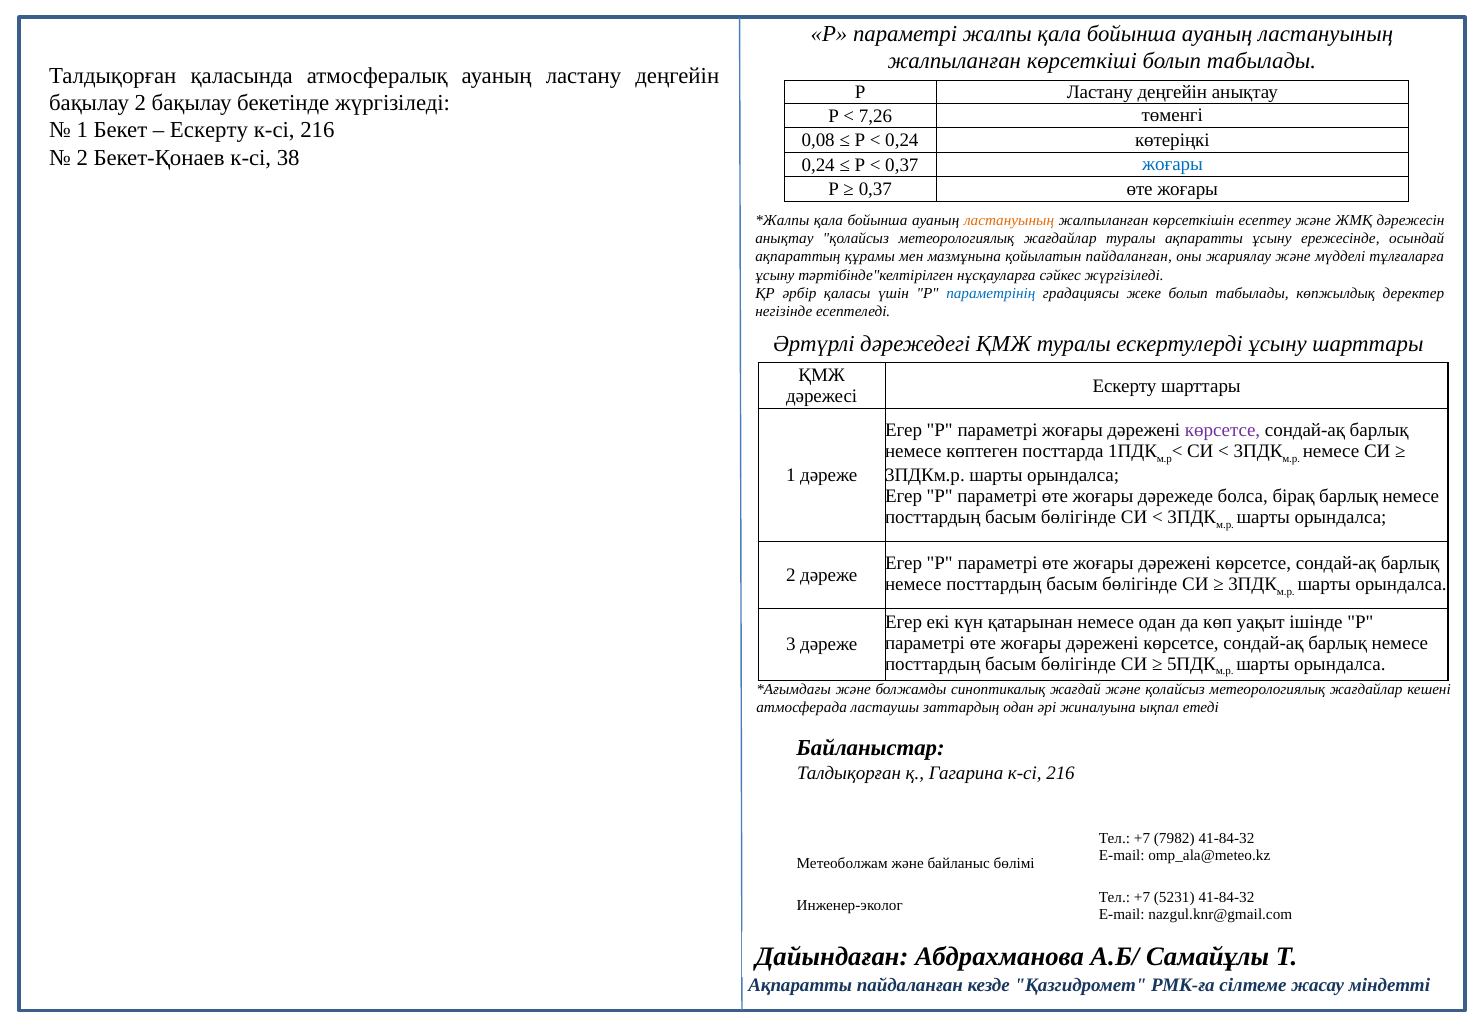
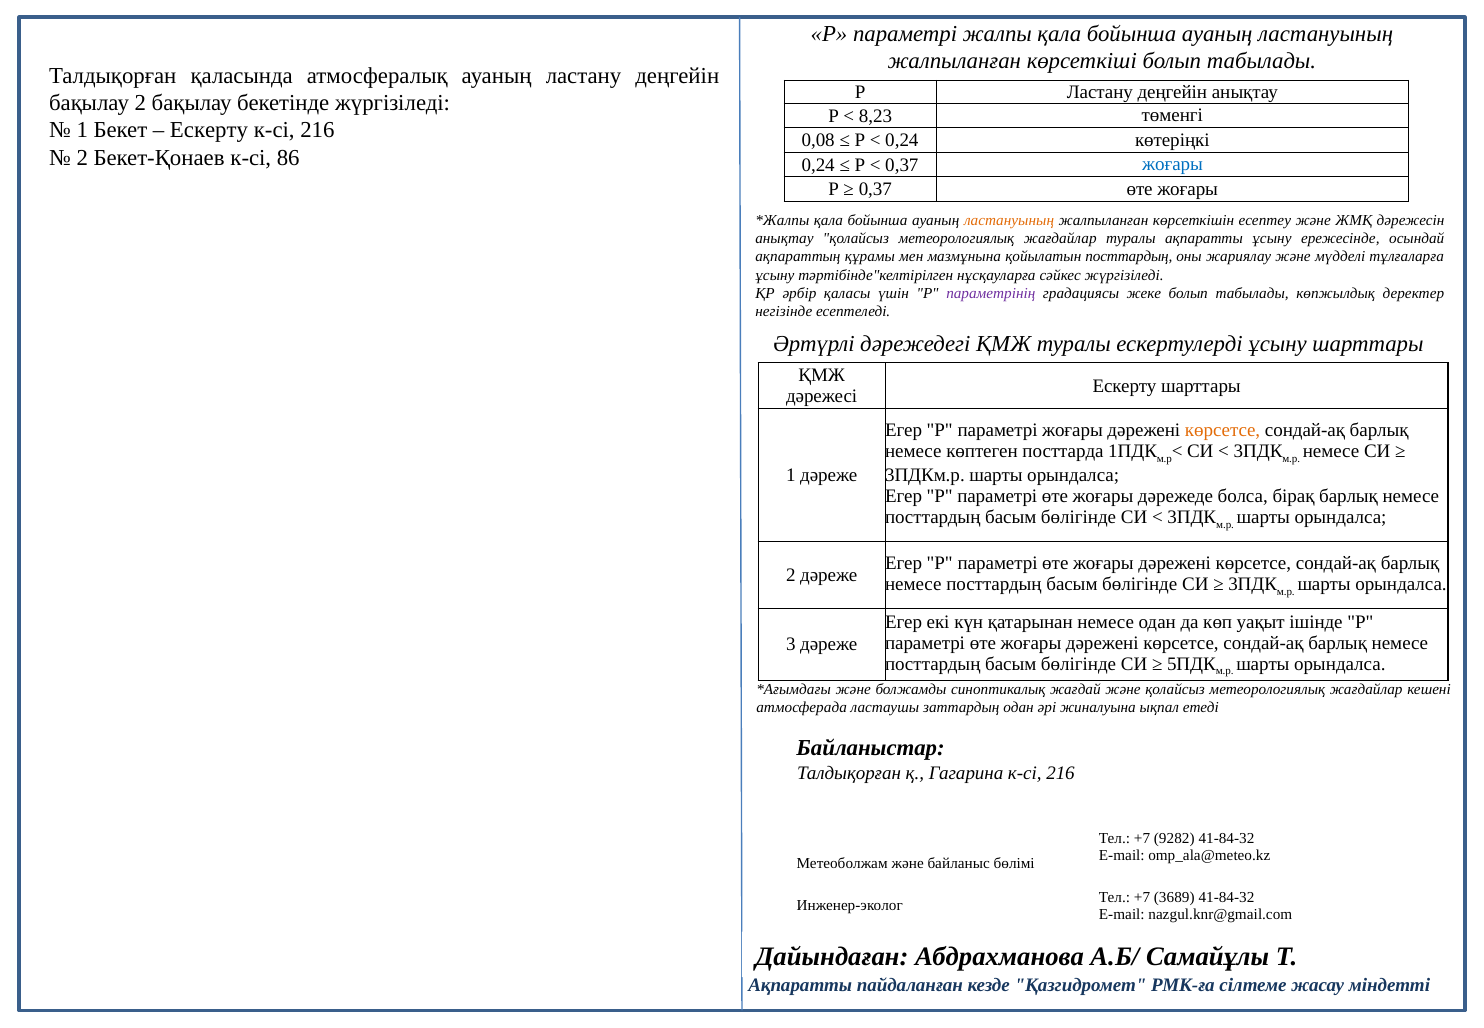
7,26: 7,26 -> 8,23 (876, 116)
38: 38 -> 86 (288, 158)
қойылатын пайдаланған: пайдаланған -> посттардың (1129, 257)
параметрінің colour: blue -> purple (991, 293)
көрсетсе colour: purple -> orange (1223, 430)
7982: 7982 -> 9282 (1174, 838)
5231: 5231 -> 3689 (1174, 897)
